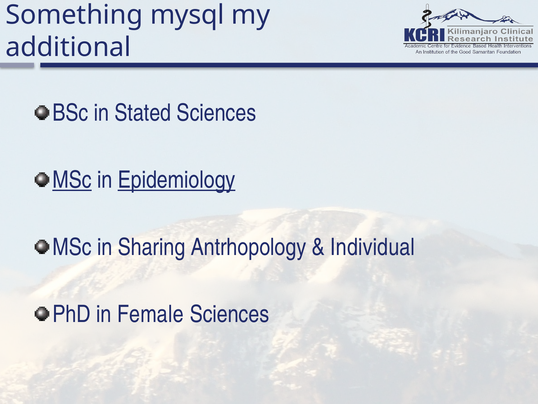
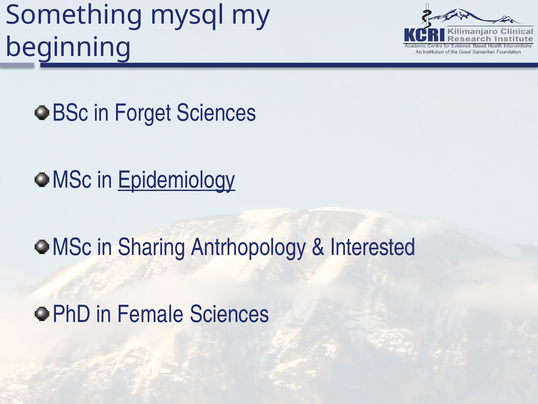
additional: additional -> beginning (68, 47)
Stated: Stated -> Forget (143, 113)
MSc underline: present -> none (72, 180)
Individual: Individual -> Interested (373, 247)
